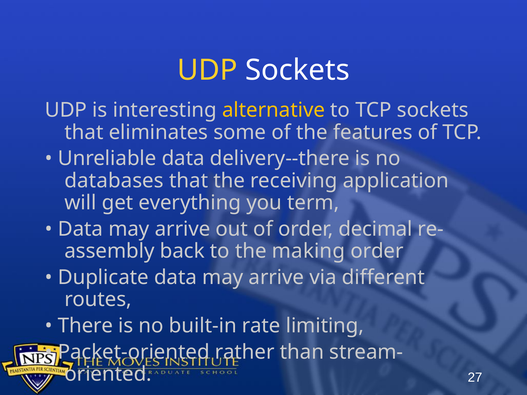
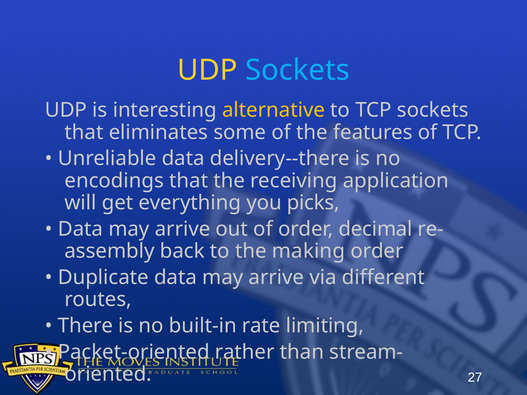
Sockets colour: white -> light blue (297, 70)
databases: databases -> encodings (114, 181)
term: term -> picks (313, 203)
